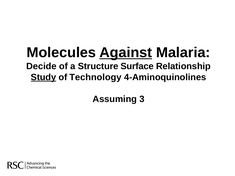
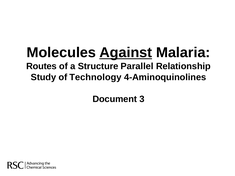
Decide: Decide -> Routes (41, 66)
Surface: Surface -> Parallel (137, 66)
Study underline: present -> none (43, 77)
Assuming: Assuming -> Document (115, 99)
